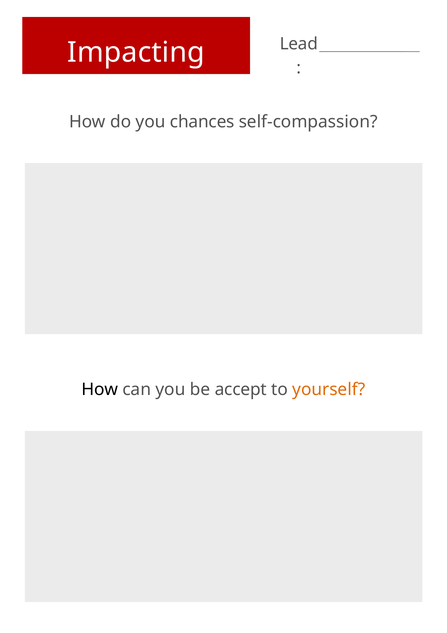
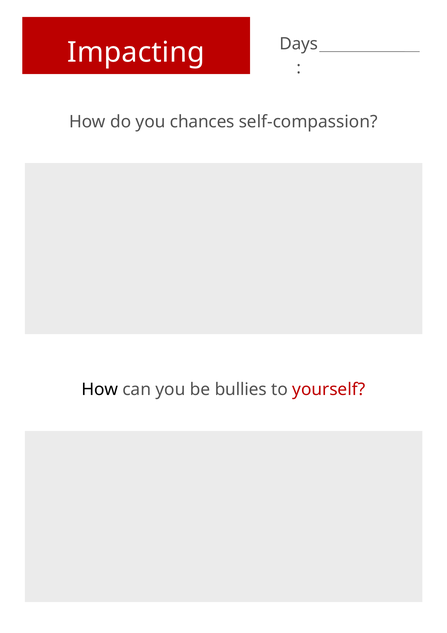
Lead: Lead -> Days (299, 44)
accept: accept -> bullies (241, 389)
yourself colour: orange -> red (329, 389)
